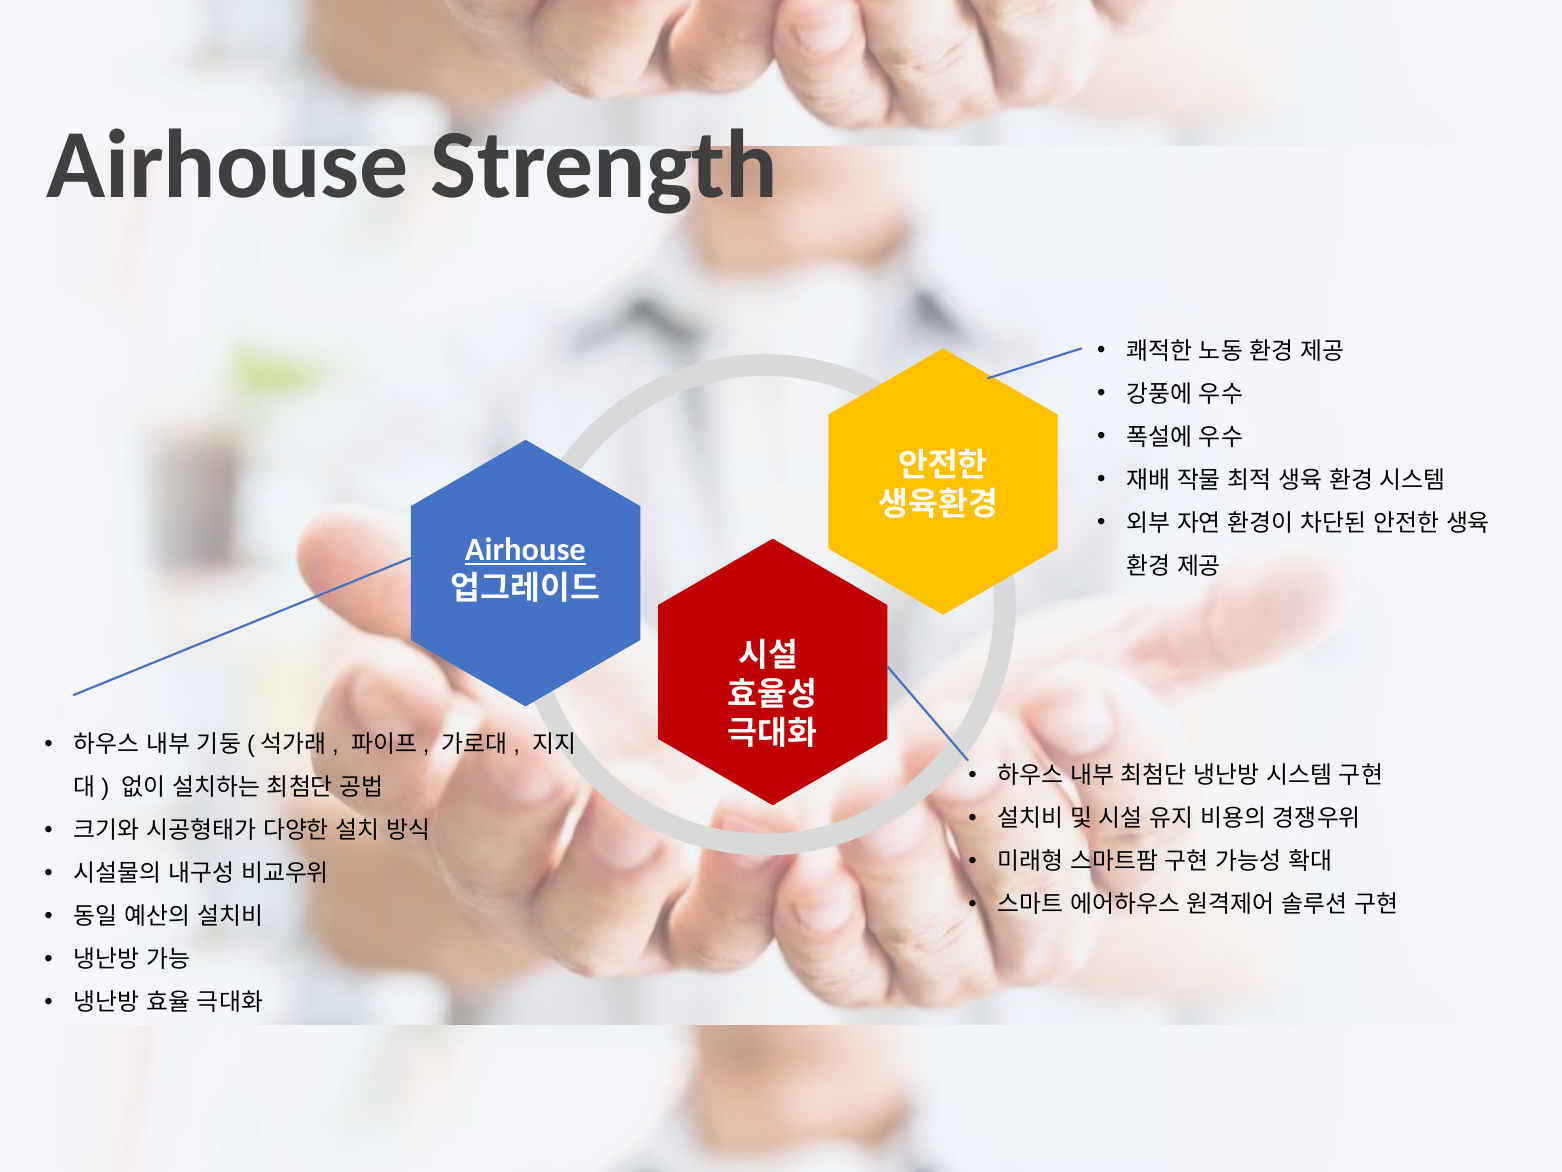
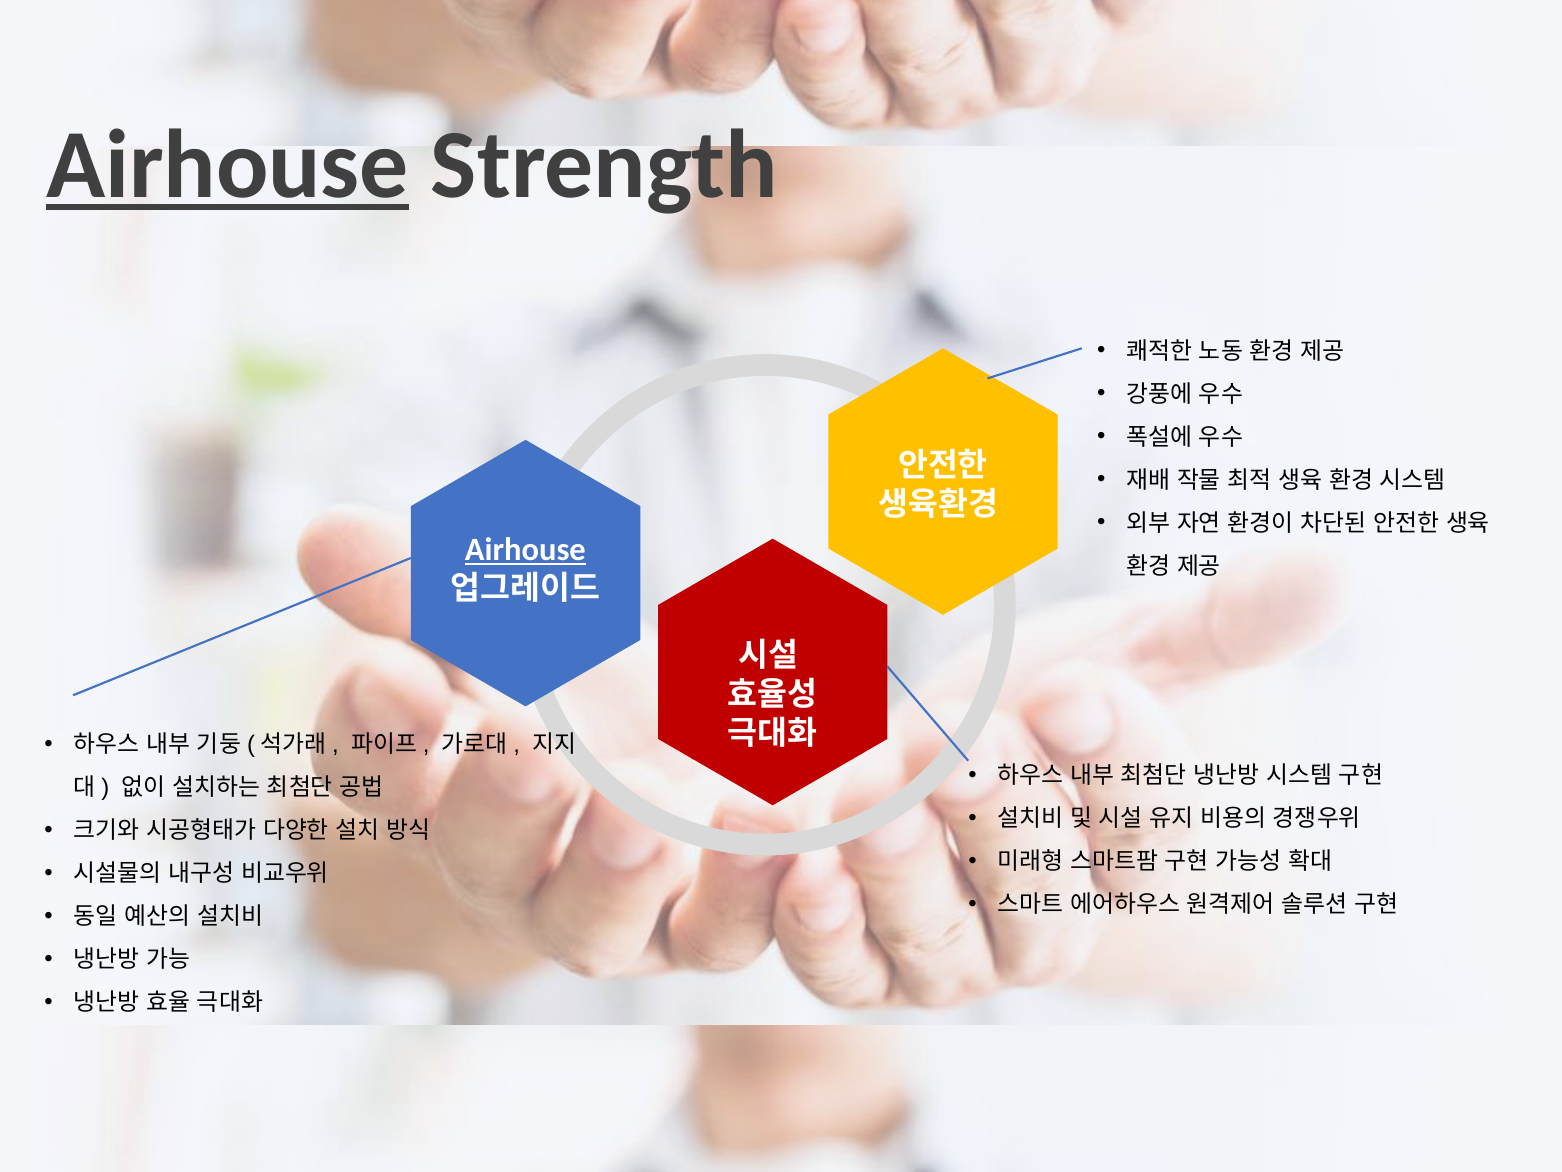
Airhouse underline: none -> present (228, 165)
